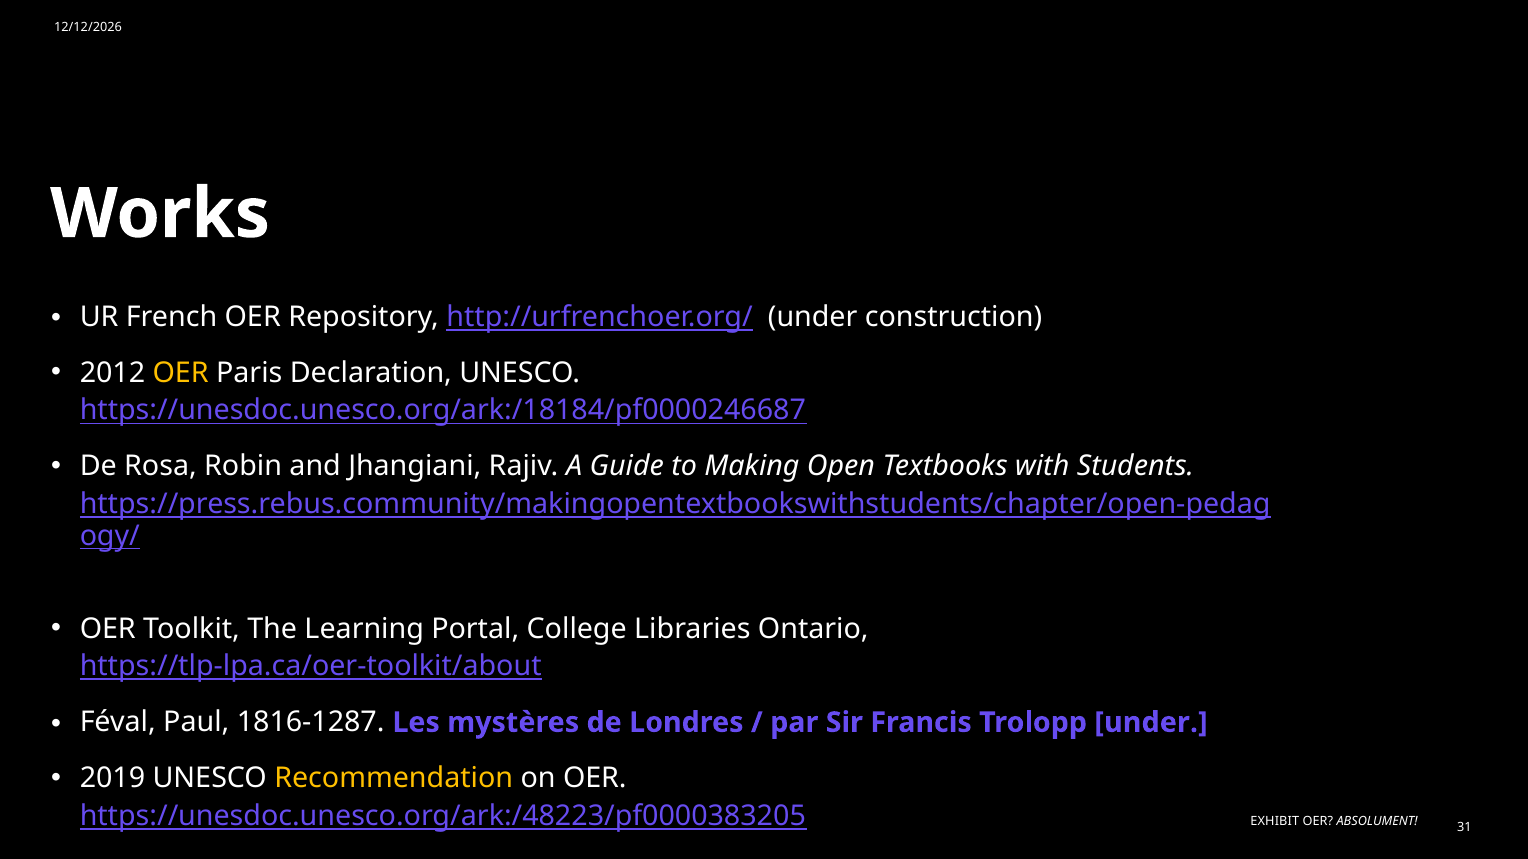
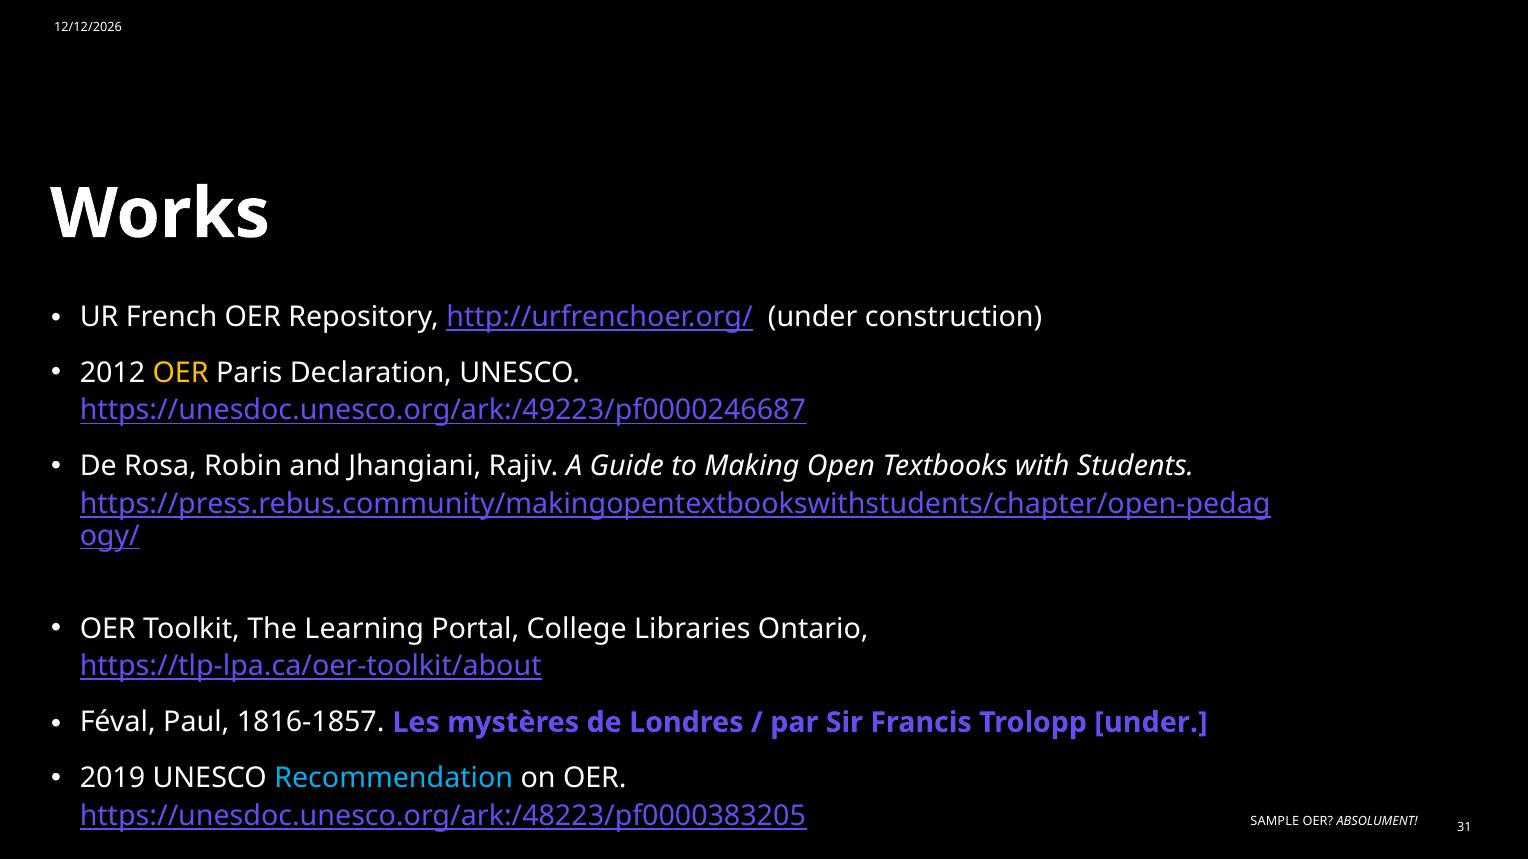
https://unesdoc.unesco.org/ark:/18184/pf0000246687: https://unesdoc.unesco.org/ark:/18184/pf0000246687 -> https://unesdoc.unesco.org/ark:/49223/pf0000246687 (443, 411)
1816-1287: 1816-1287 -> 1816-1857 (311, 723)
Recommendation colour: yellow -> light blue (394, 779)
EXHIBIT: EXHIBIT -> SAMPLE (1275, 821)
